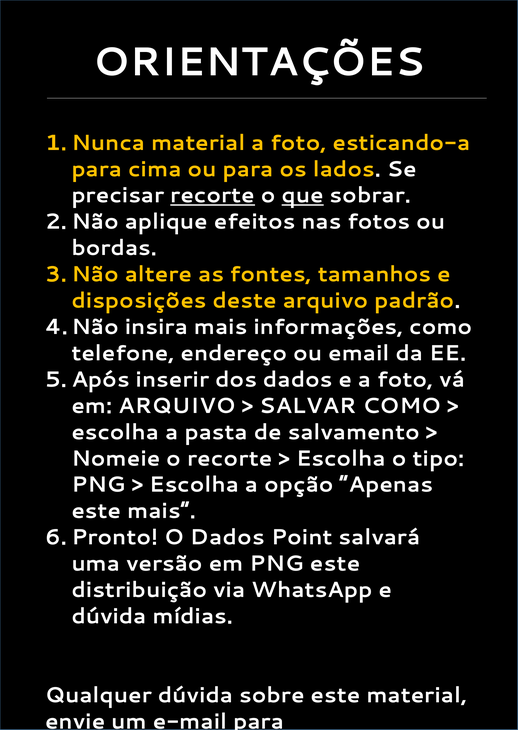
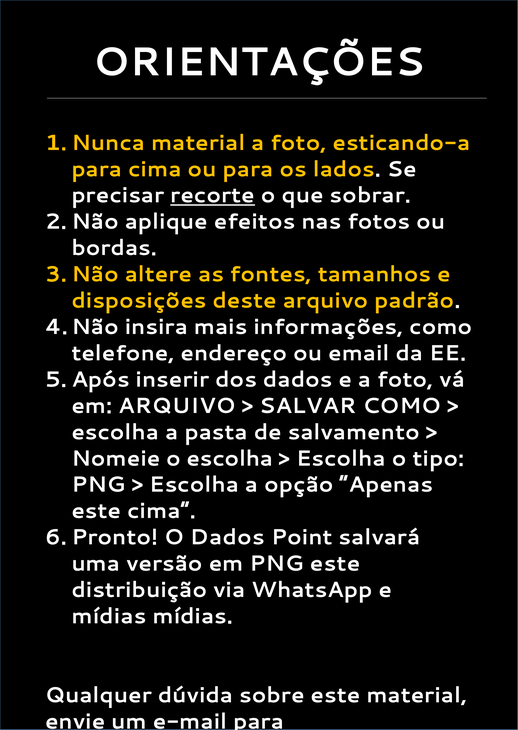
que underline: present -> none (303, 196)
o recorte: recorte -> escolha (230, 459)
este mais: mais -> cima (162, 511)
dúvida: dúvida -> mídias (109, 617)
